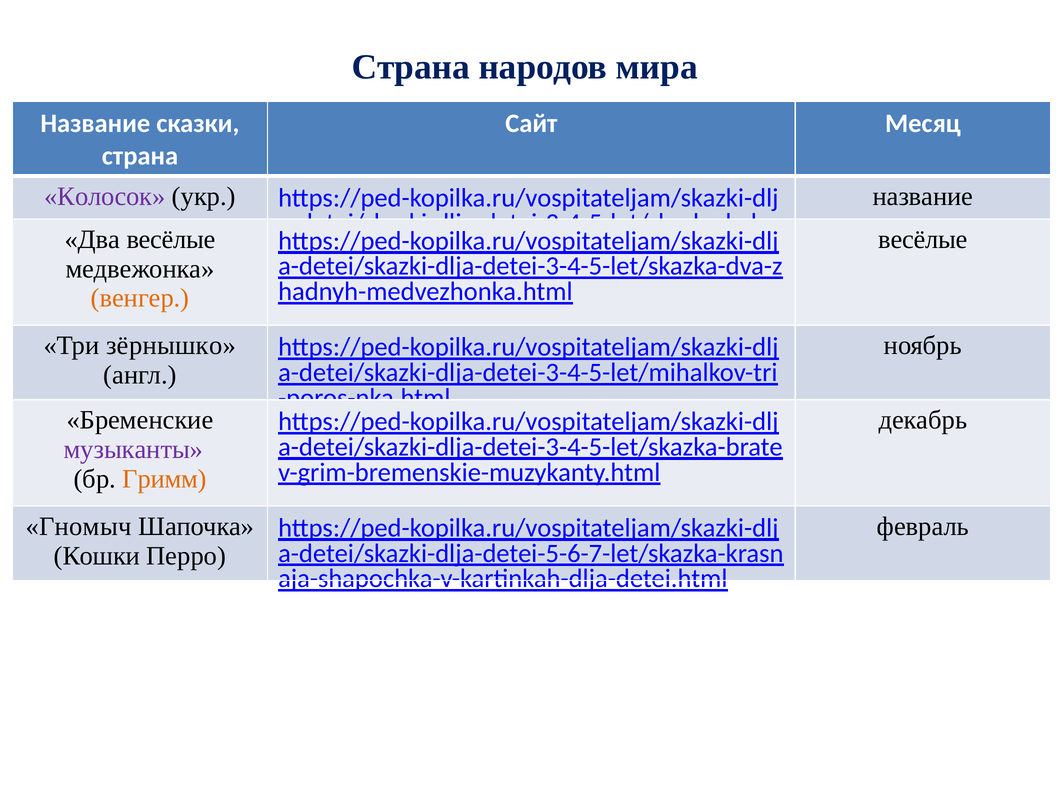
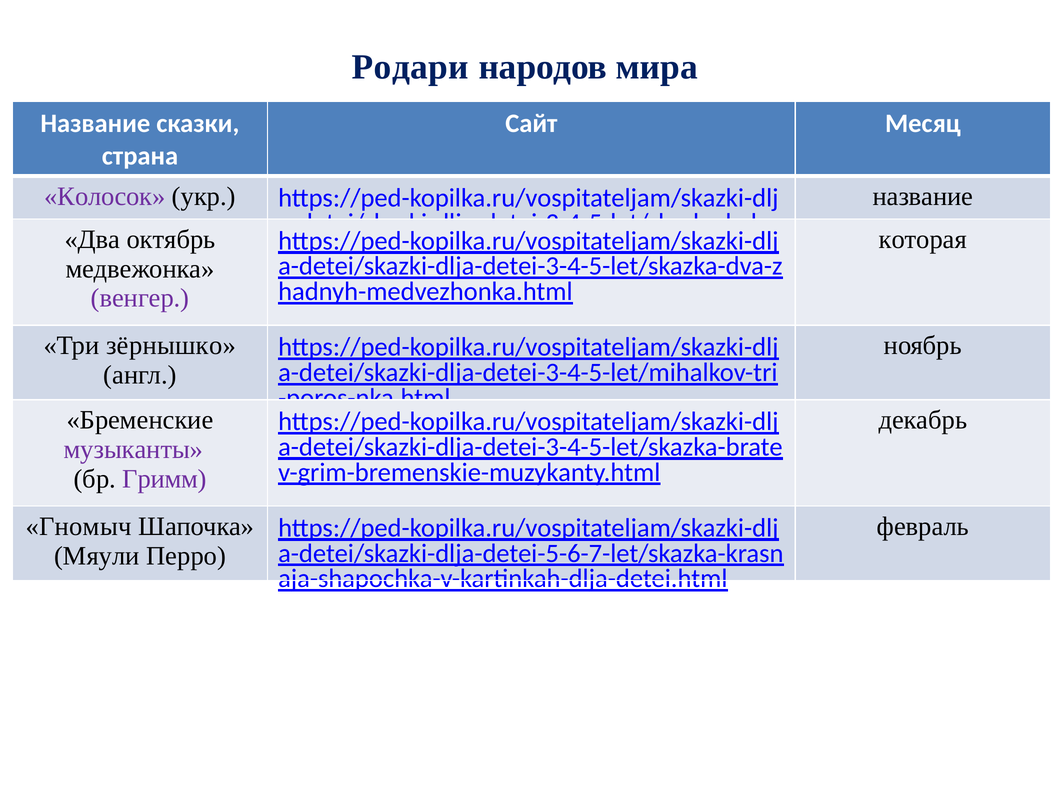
Страна: Страна -> Родари (410, 67)
Два весёлые: весёлые -> октябрь (171, 239)
весёлые: весёлые -> которая (923, 239)
венгер colour: orange -> purple (140, 298)
Гримм colour: orange -> purple (164, 479)
Кошки: Кошки -> Мяули (97, 556)
